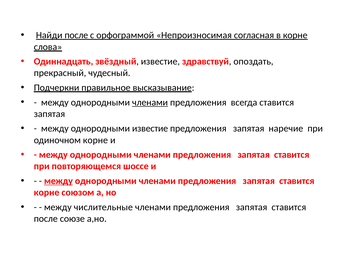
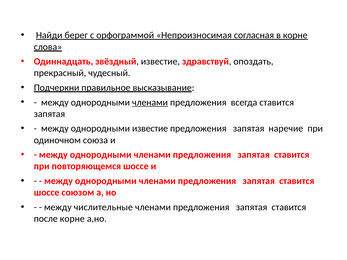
Найди после: после -> берег (76, 35)
одиночном корне: корне -> союза (95, 140)
между underline: present -> none (58, 181)
корне: корне -> шоссе (47, 193)
после союзе: союзе -> корне (72, 219)
